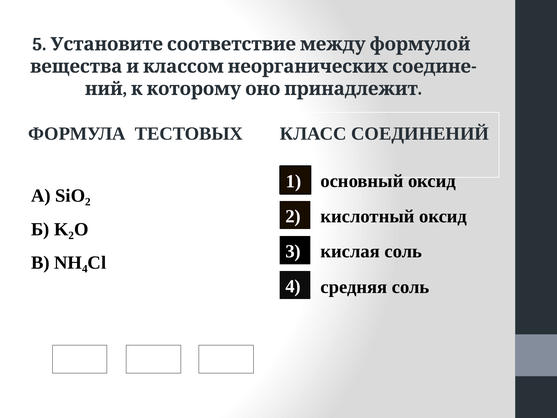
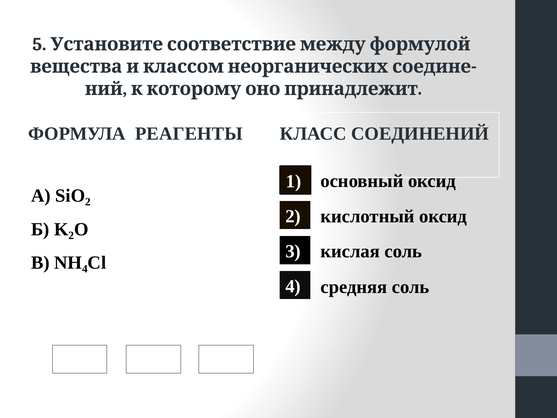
ТЕСТОВЫХ: ТЕСТОВЫХ -> РЕАГЕНТЫ (189, 134)
